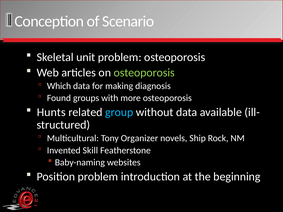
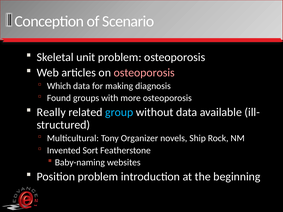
osteoporosis colour: light green -> pink (144, 73)
Hunts: Hunts -> Really (51, 112)
Skill: Skill -> Sort (90, 150)
